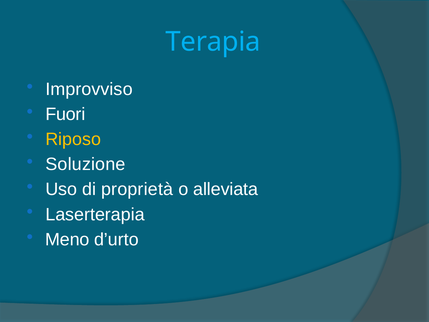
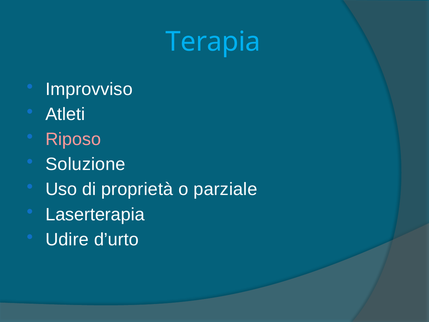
Fuori: Fuori -> Atleti (65, 114)
Riposo colour: yellow -> pink (73, 139)
alleviata: alleviata -> parziale (225, 189)
Meno: Meno -> Udire (67, 239)
